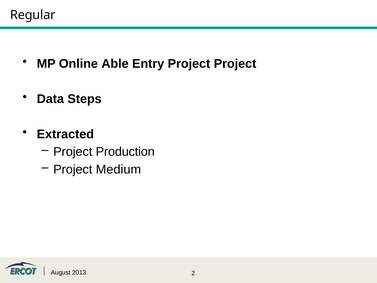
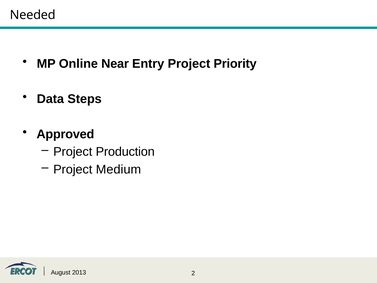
Regular: Regular -> Needed (33, 15)
Able: Able -> Near (115, 64)
Project Project: Project -> Priority (235, 64)
Extracted: Extracted -> Approved (65, 134)
